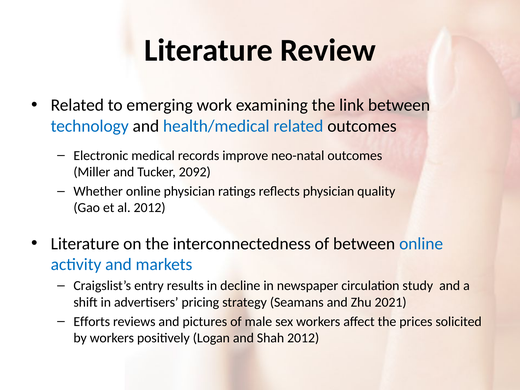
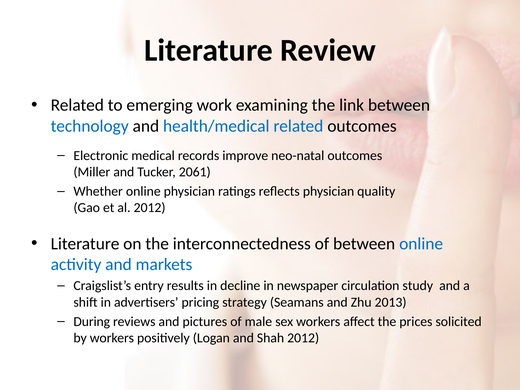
2092: 2092 -> 2061 (195, 172)
2021: 2021 -> 2013 (391, 302)
Efforts: Efforts -> During (92, 322)
